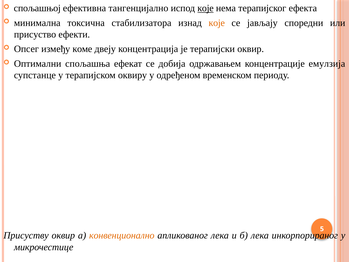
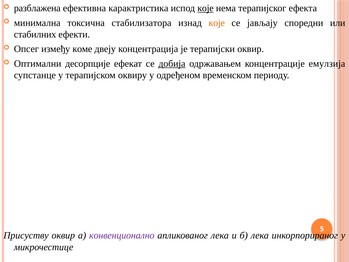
спољашњој: спољашњој -> разблажена (37, 8)
тангенцијално: тангенцијално -> карактристика (138, 8)
присуство: присуство -> стабилних (35, 34)
спољашња: спољашња -> десорпције (88, 64)
добија underline: none -> present (172, 64)
конвенционално colour: orange -> purple (122, 235)
